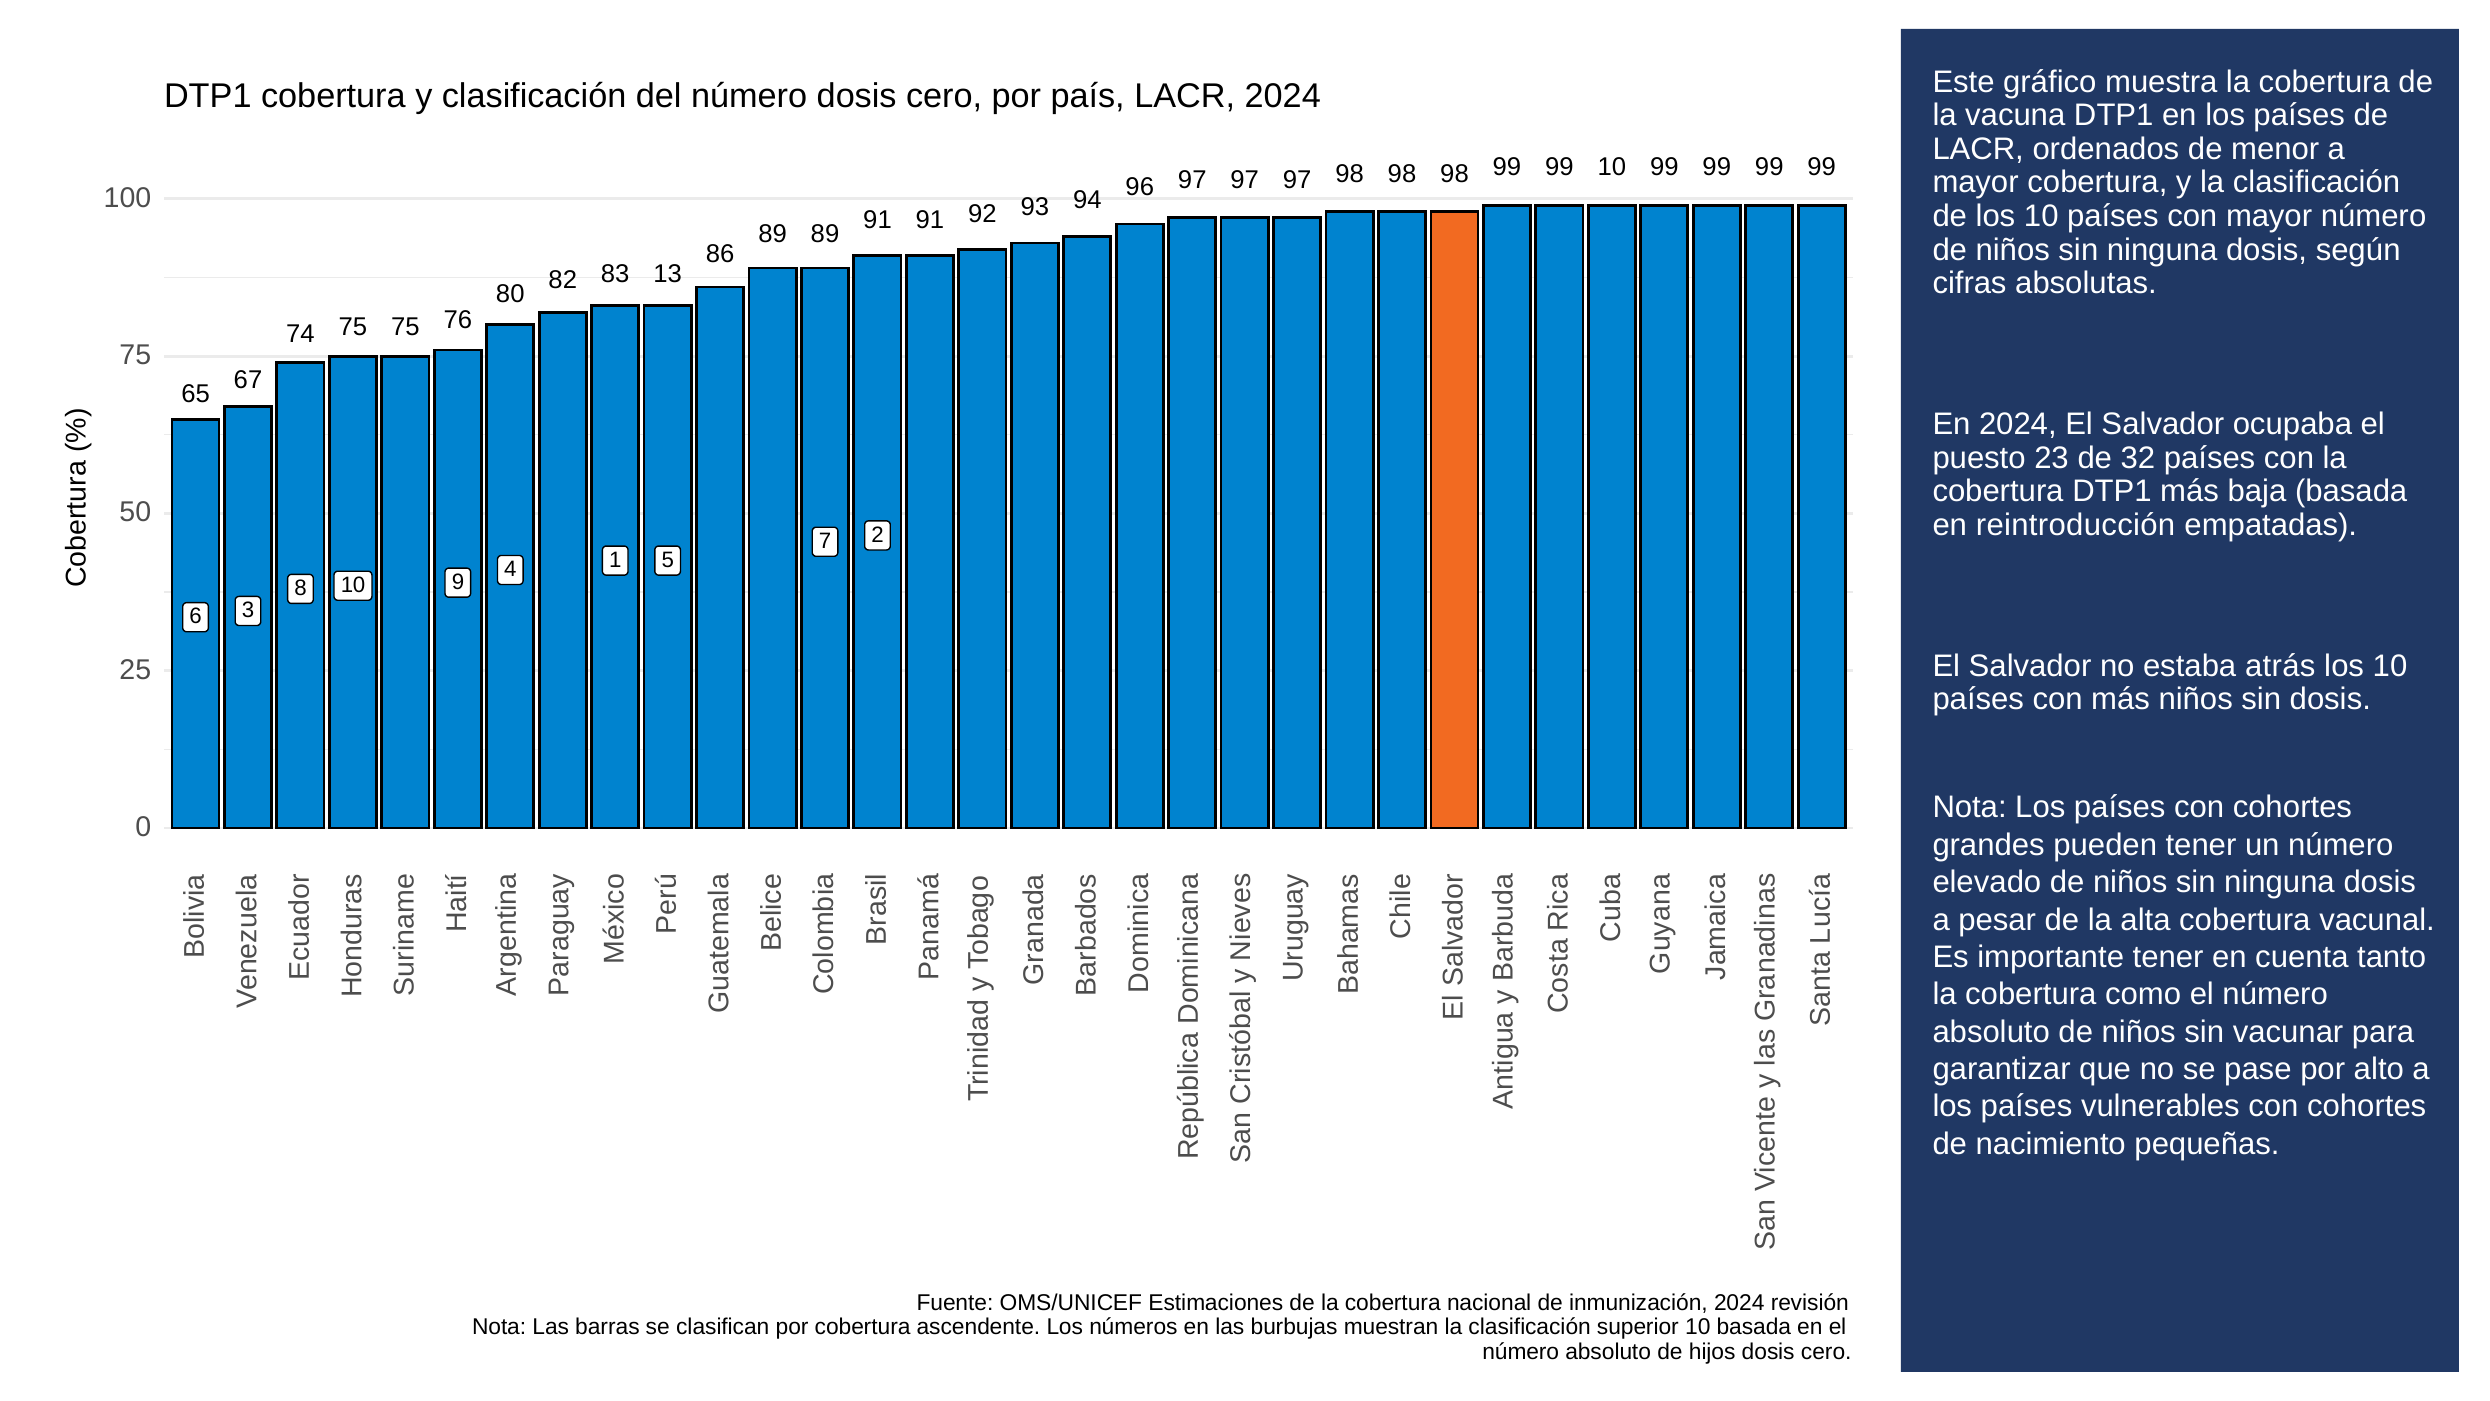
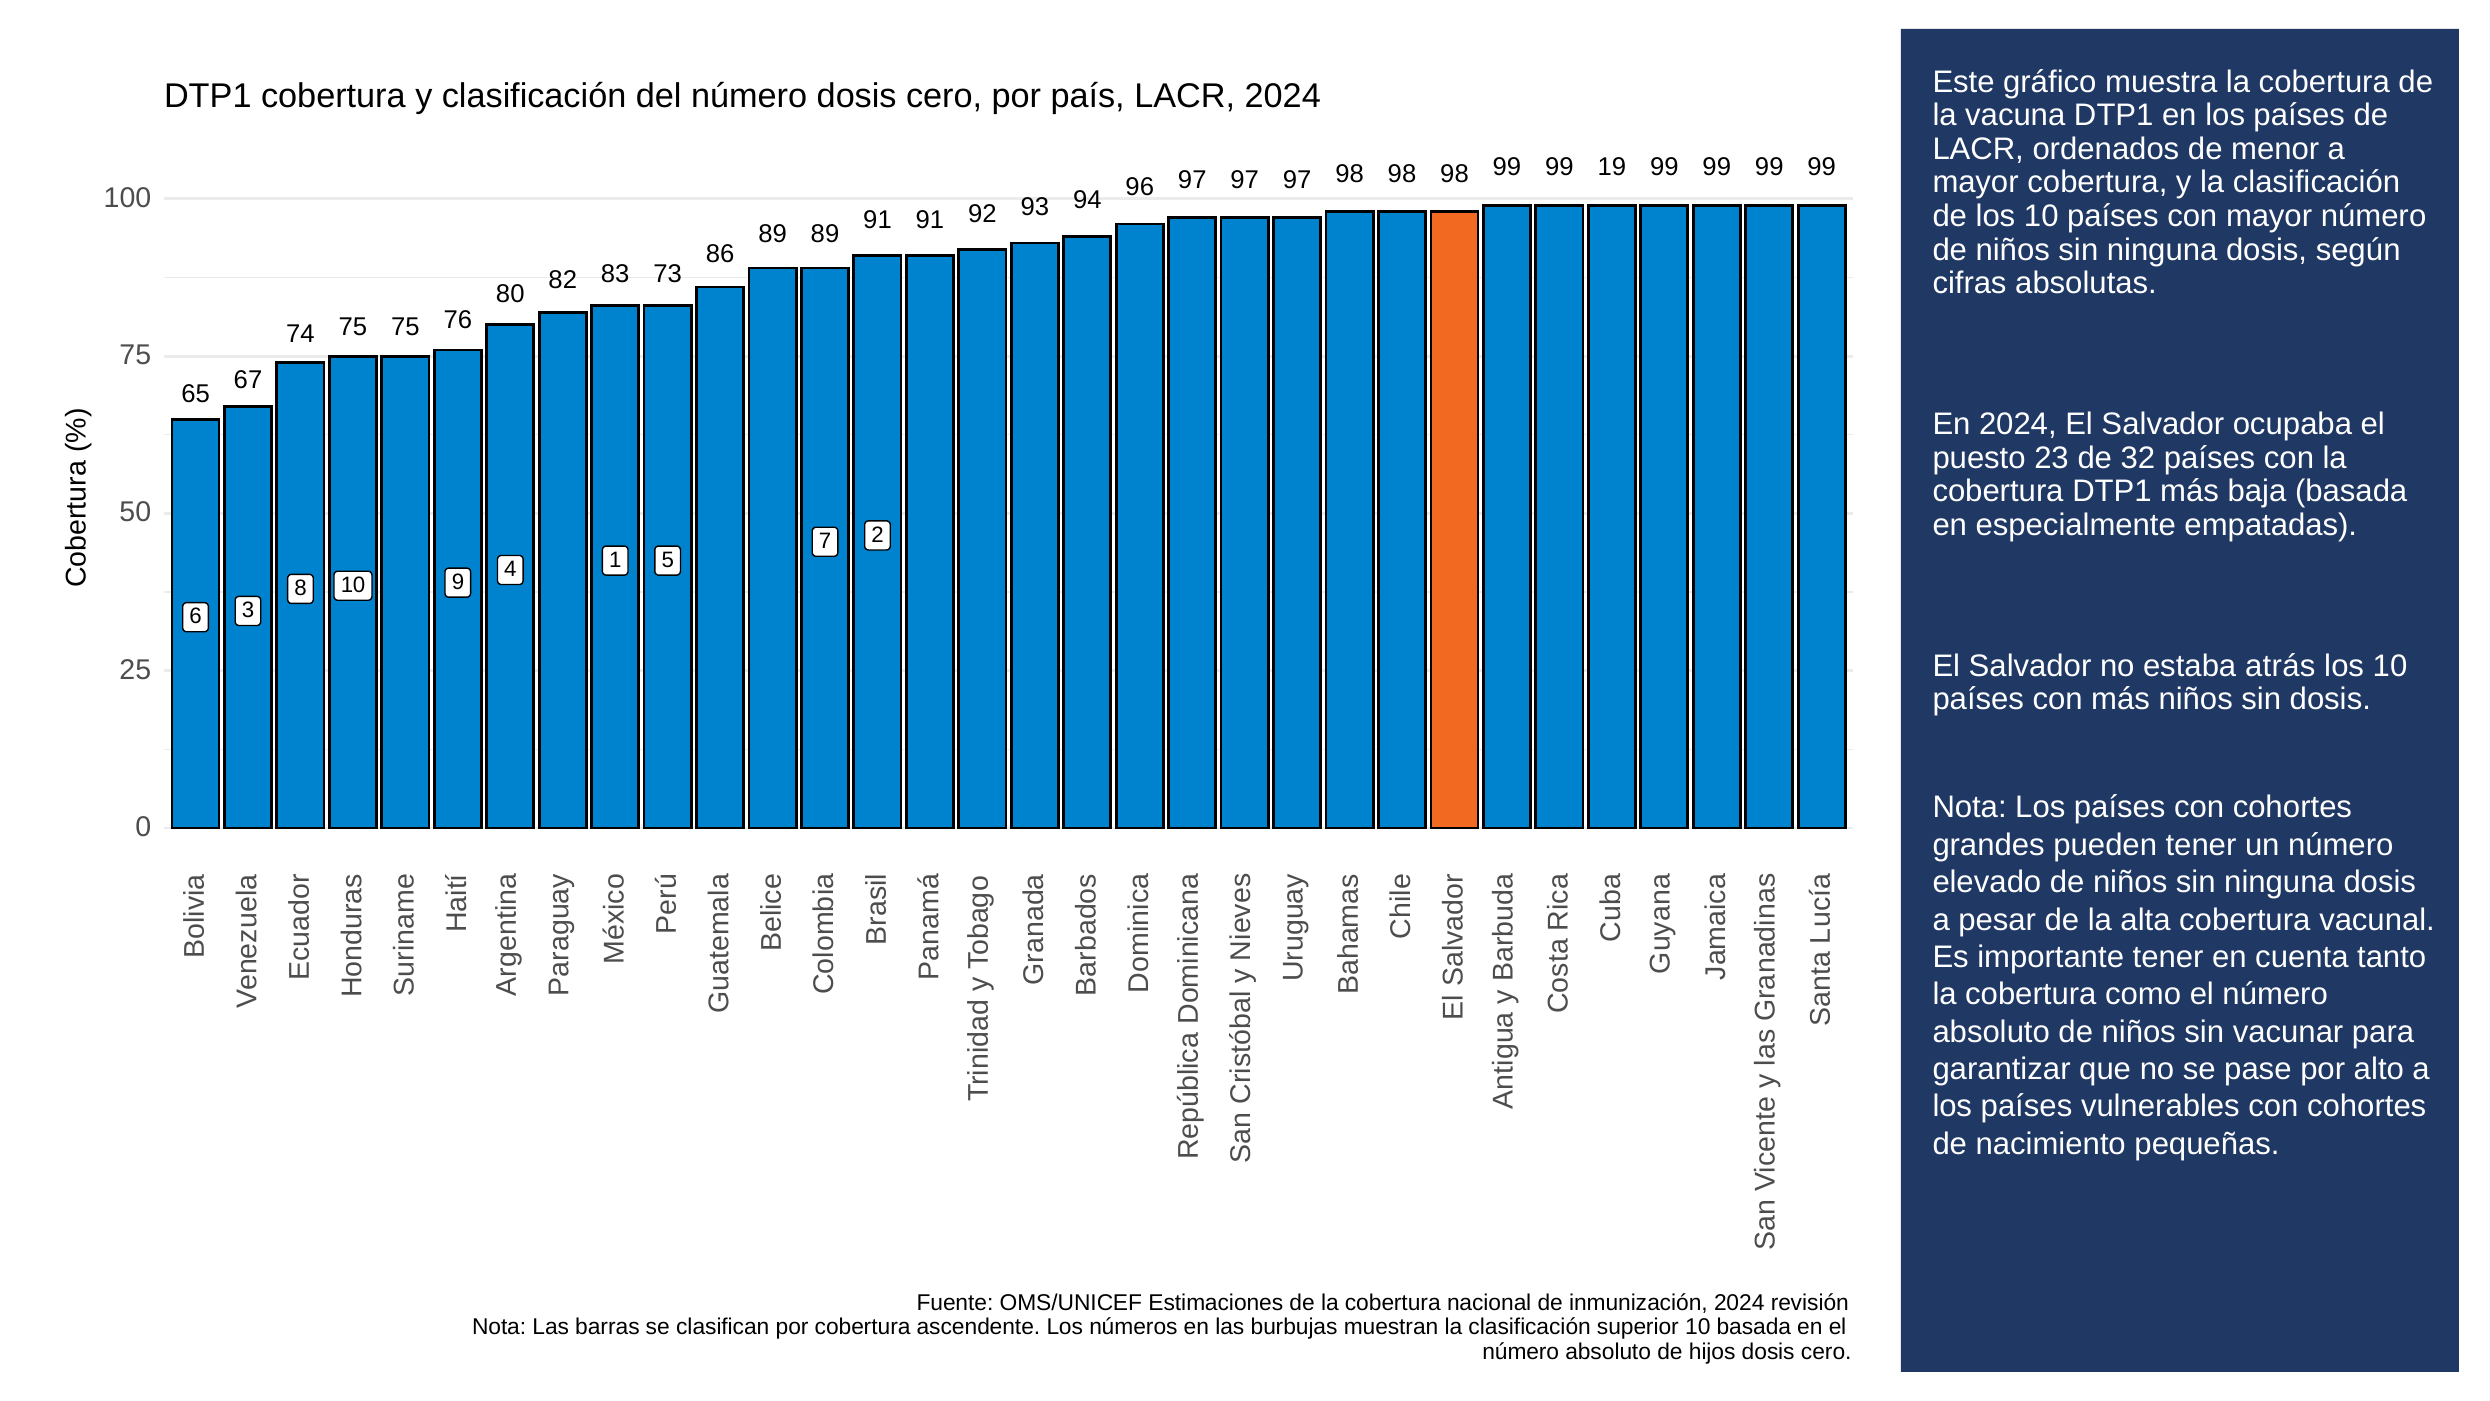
98 10: 10 -> 19 (1612, 167)
13: 13 -> 73 (668, 274)
reintroducción: reintroducción -> especialmente (2076, 525)
